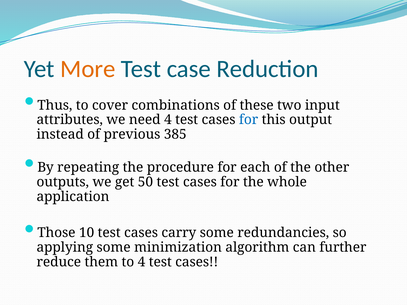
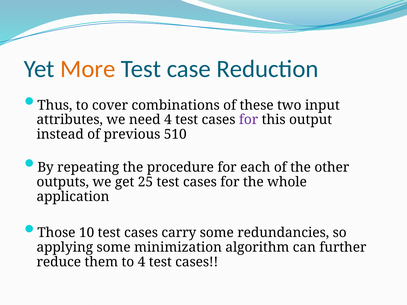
for colour: blue -> purple (249, 120)
385: 385 -> 510 (175, 135)
50: 50 -> 25 (145, 182)
